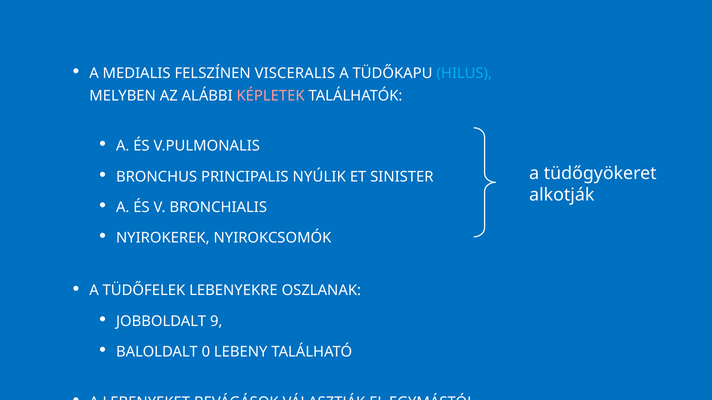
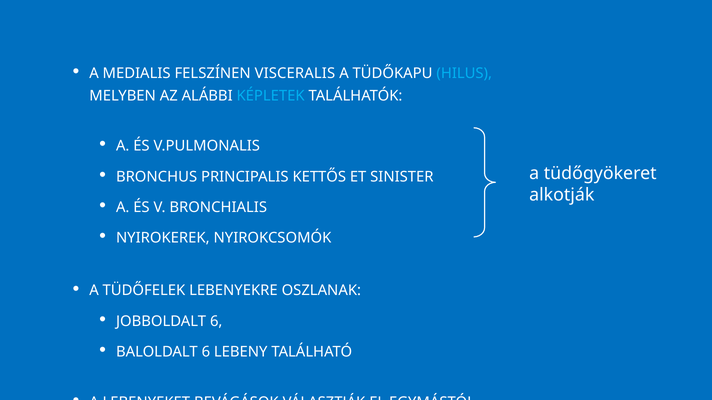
KÉPLETEK colour: pink -> light blue (271, 96)
NYÚLIK: NYÚLIK -> KETTŐS (319, 177)
JOBBOLDALT 9: 9 -> 6 (216, 322)
BALOLDALT 0: 0 -> 6 (206, 352)
